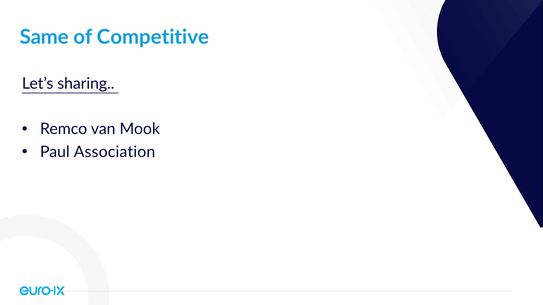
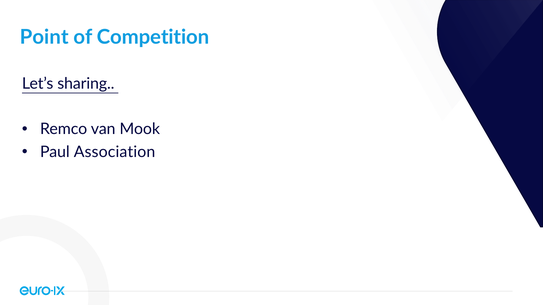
Same: Same -> Point (44, 37)
Competitive: Competitive -> Competition (153, 37)
